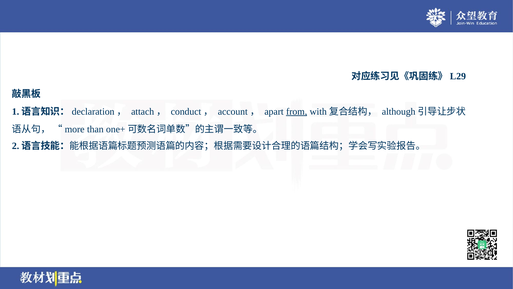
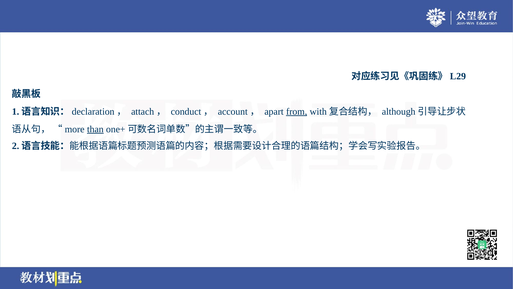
than underline: none -> present (95, 129)
